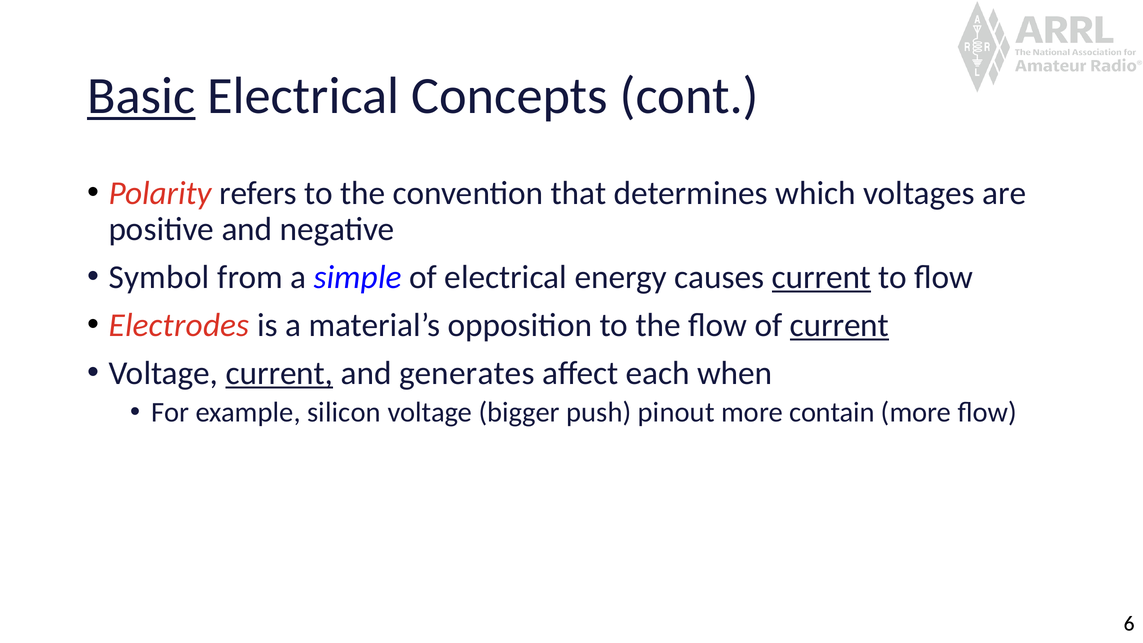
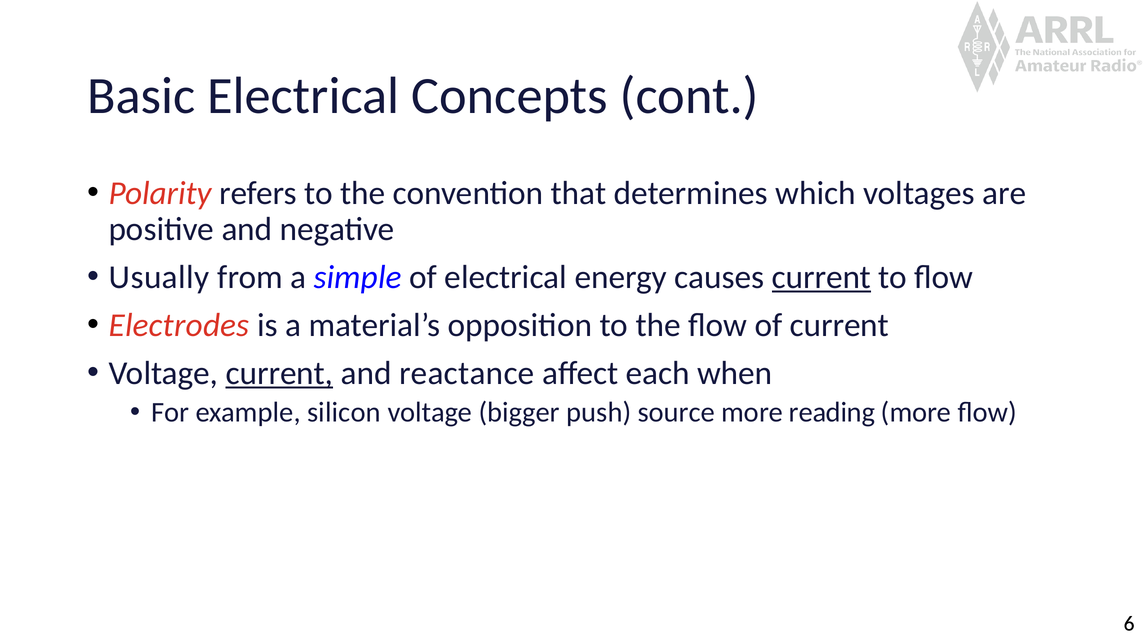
Basic underline: present -> none (141, 96)
Symbol: Symbol -> Usually (159, 277)
current underline: present -> none (839, 325)
generates: generates -> reactance (467, 373)
pinout: pinout -> source (676, 412)
contain: contain -> reading (832, 412)
